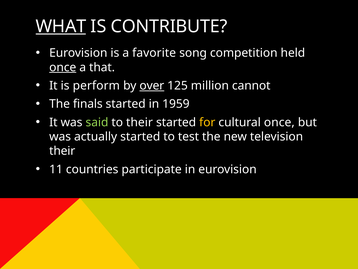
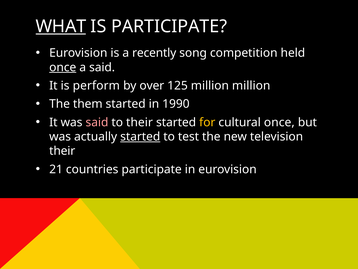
IS CONTRIBUTE: CONTRIBUTE -> PARTICIPATE (169, 26)
favorite: favorite -> recently (154, 53)
a that: that -> said (102, 67)
over underline: present -> none (152, 85)
million cannot: cannot -> million (251, 85)
finals: finals -> them (88, 104)
1959: 1959 -> 1990 (176, 104)
said colour: light green -> pink (97, 122)
started underline: none -> present (140, 136)
11: 11 -> 21 (56, 169)
